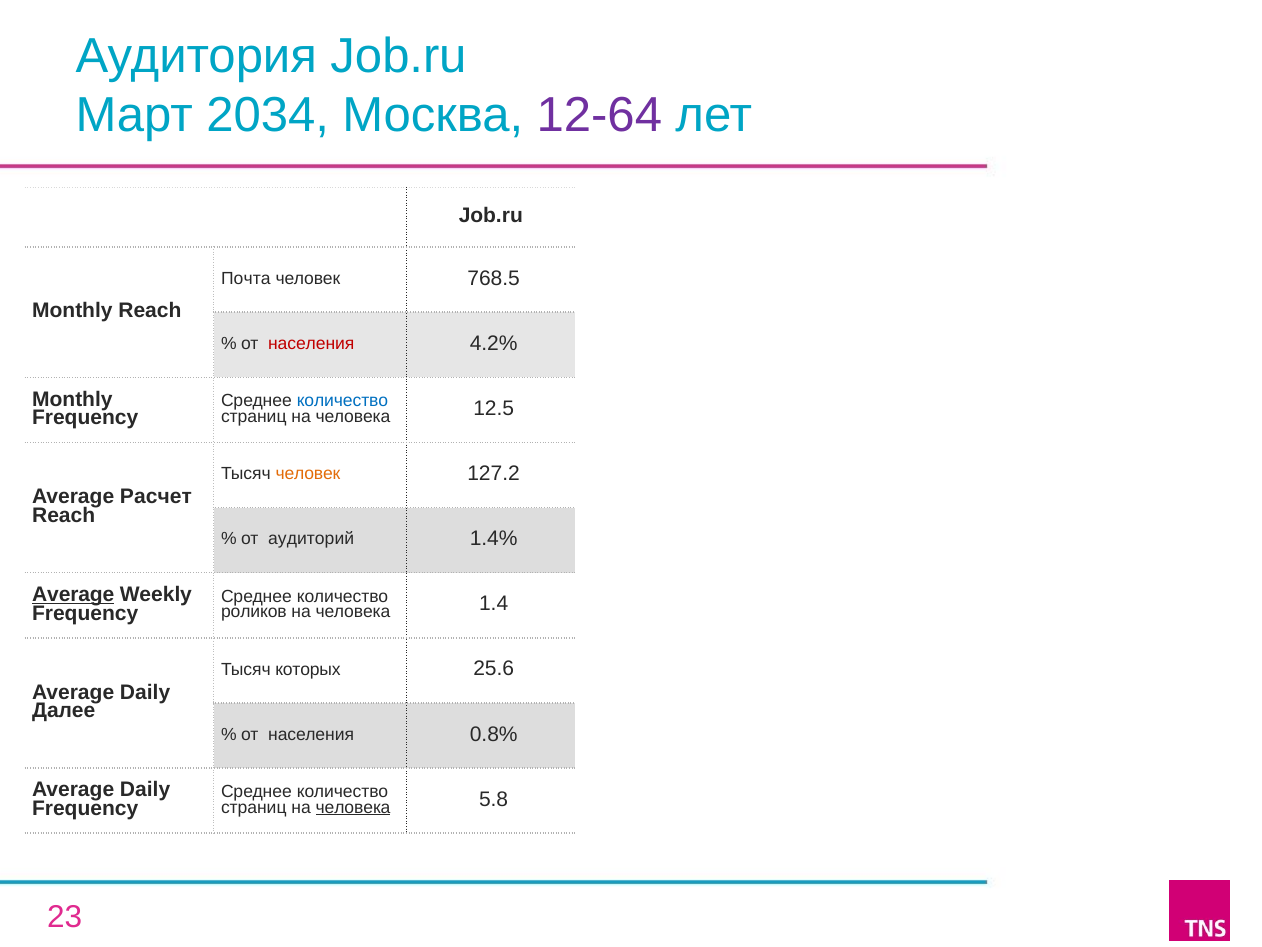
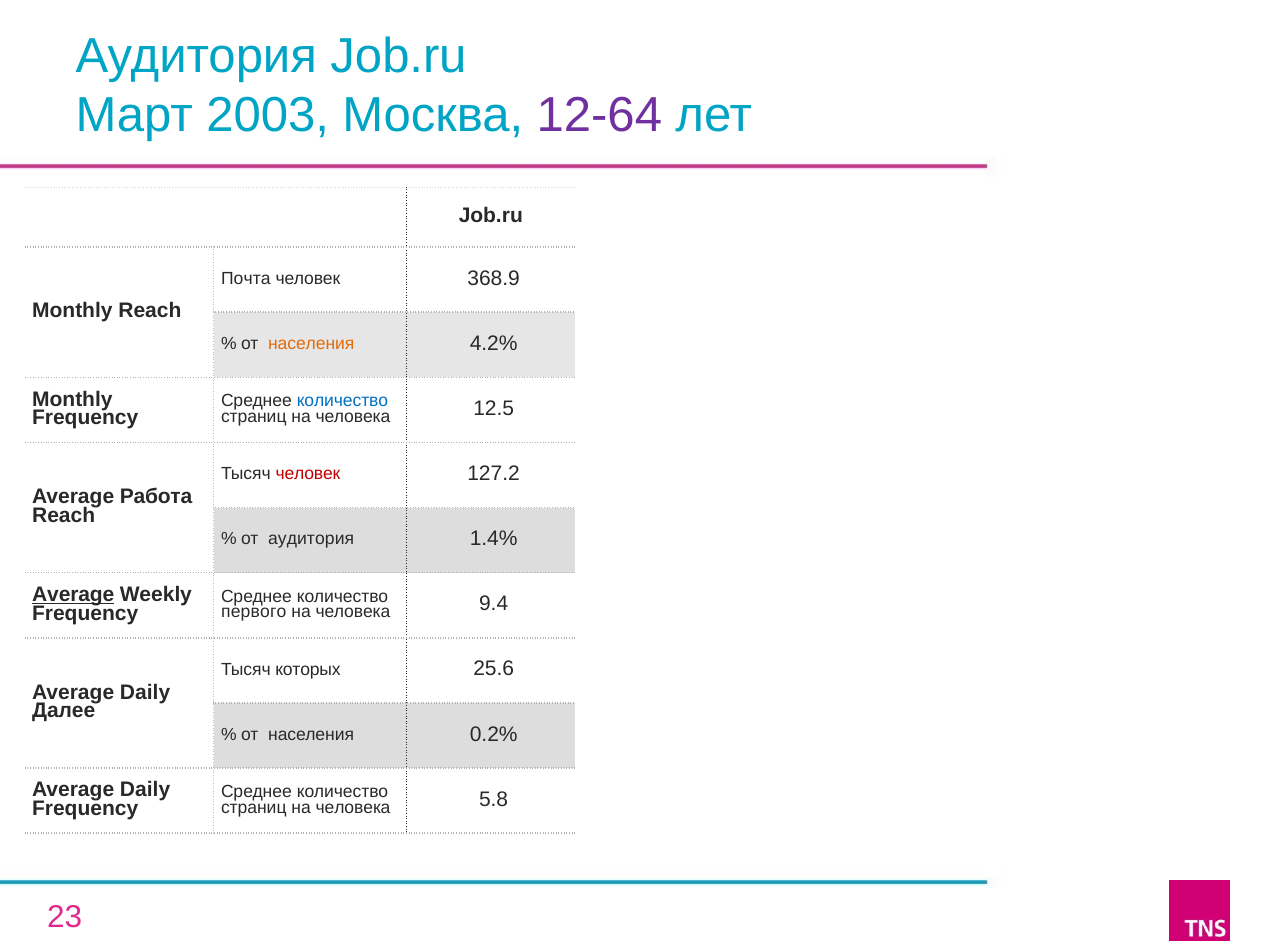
2034: 2034 -> 2003 (268, 115)
768.5: 768.5 -> 368.9 (494, 278)
населения colour: red -> orange (311, 343)
человек colour: orange -> red (308, 474)
Расчет: Расчет -> Работа (156, 497)
от аудиторий: аудиторий -> аудитория (311, 539)
роликов: роликов -> первого (254, 612)
1.4: 1.4 -> 9.4 (494, 604)
0.8%: 0.8% -> 0.2% (494, 734)
человека underline: present -> none (353, 807)
